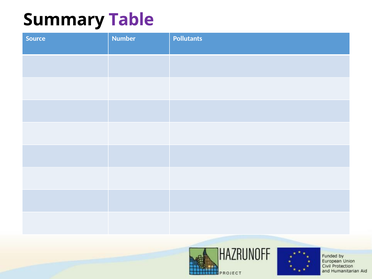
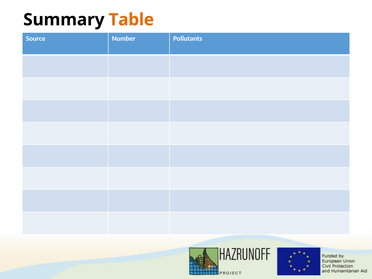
Table colour: purple -> orange (131, 20)
